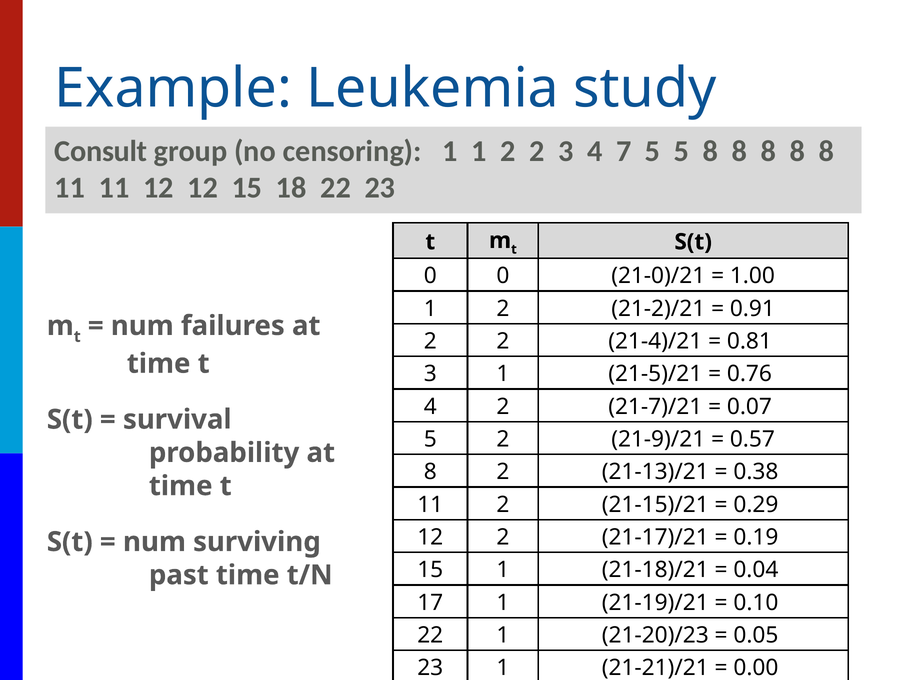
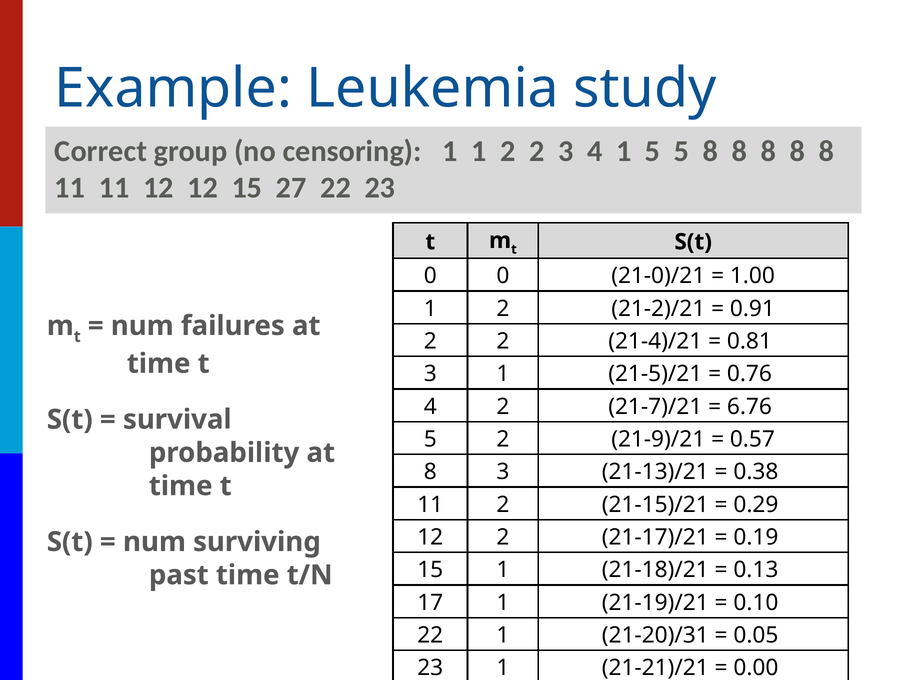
Consult: Consult -> Correct (101, 152)
4 7: 7 -> 1 (624, 152)
18: 18 -> 27 (291, 188)
0.07: 0.07 -> 6.76 (749, 407)
8 2: 2 -> 3 (503, 472)
0.04: 0.04 -> 0.13 (756, 570)
21-20)/23: 21-20)/23 -> 21-20)/31 (655, 635)
